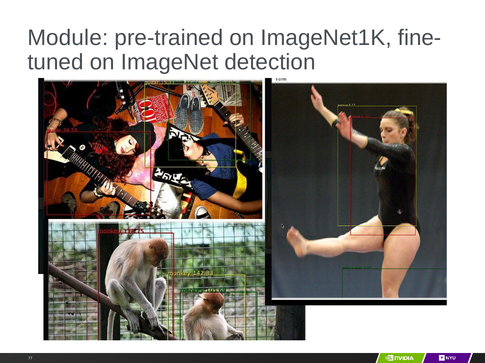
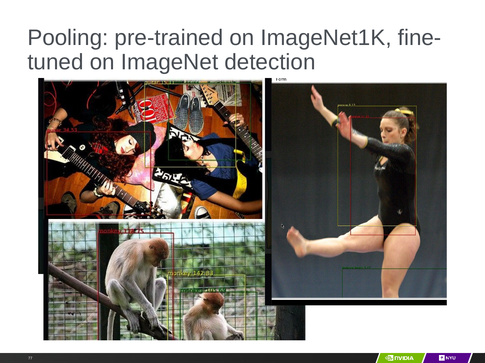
Module: Module -> Pooling (68, 38)
